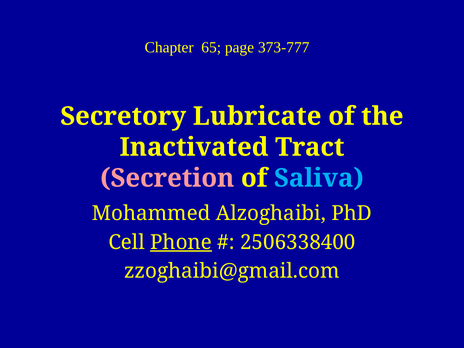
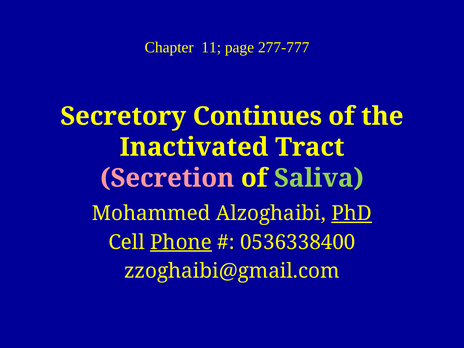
65: 65 -> 11 (211, 47)
373-777: 373-777 -> 277-777 (284, 47)
Lubricate: Lubricate -> Continues (257, 116)
Saliva colour: light blue -> light green (319, 178)
PhD underline: none -> present (352, 213)
2506338400: 2506338400 -> 0536338400 (298, 242)
